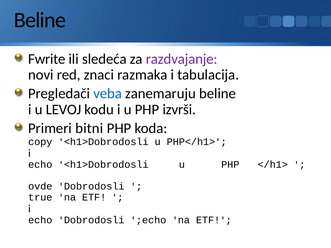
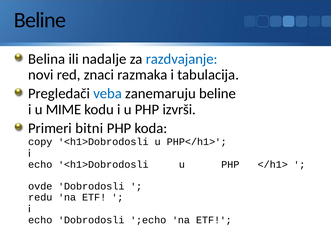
Fwrite: Fwrite -> Belina (47, 59)
sledeća: sledeća -> nadalje (104, 59)
razdvajanje colour: purple -> blue (182, 59)
LEVOJ: LEVOJ -> MIME (64, 110)
true: true -> redu (40, 197)
